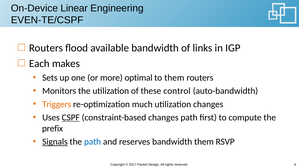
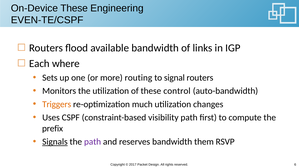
On-Device Linear: Linear -> These (74, 8)
makes: makes -> where (66, 64)
optimal: optimal -> routing (138, 78)
to them: them -> signal (174, 78)
CSPF underline: present -> none (71, 118)
constraint-based changes: changes -> visibility (163, 118)
path colour: blue -> purple (93, 142)
